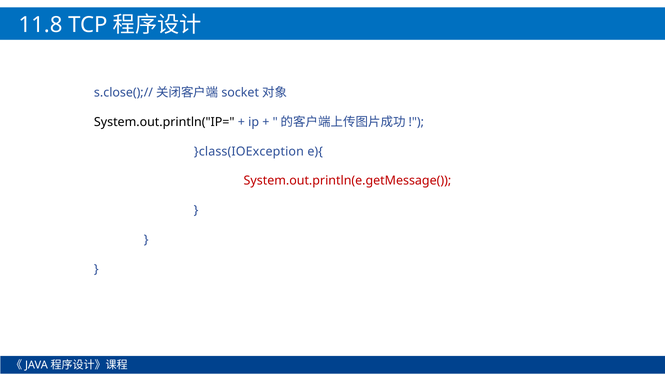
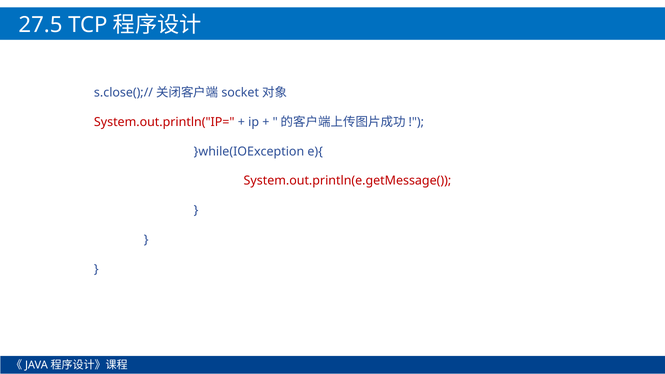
11.8: 11.8 -> 27.5 (40, 25)
System.out.println("IP= colour: black -> red (164, 122)
}class(IOException: }class(IOException -> }while(IOException (249, 151)
